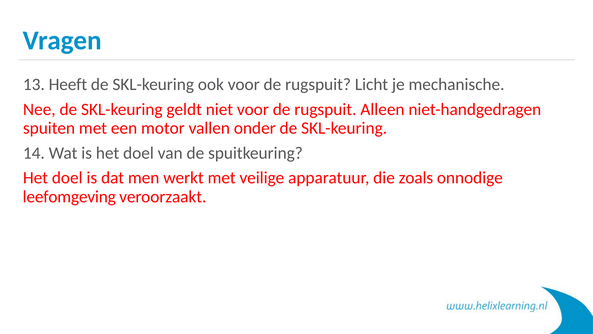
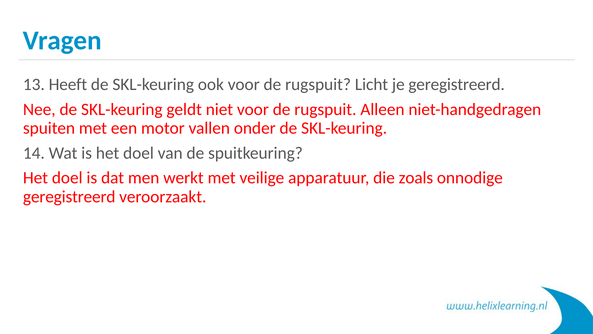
je mechanische: mechanische -> geregistreerd (457, 84)
leefomgeving: leefomgeving -> geregistreerd (69, 196)
